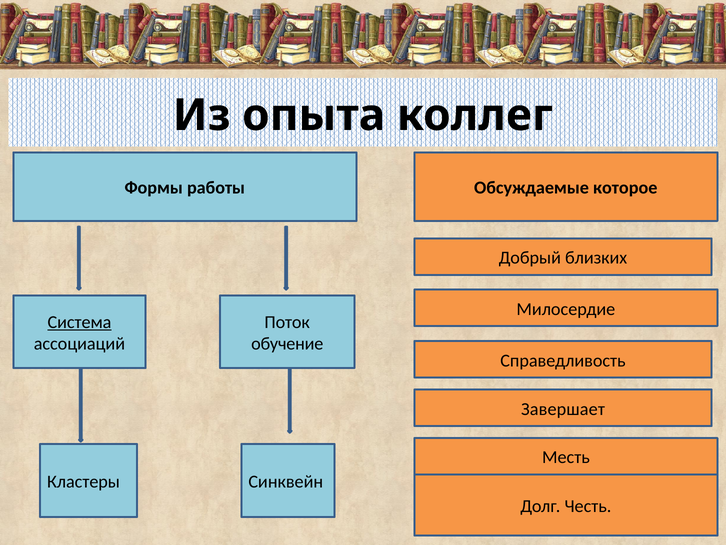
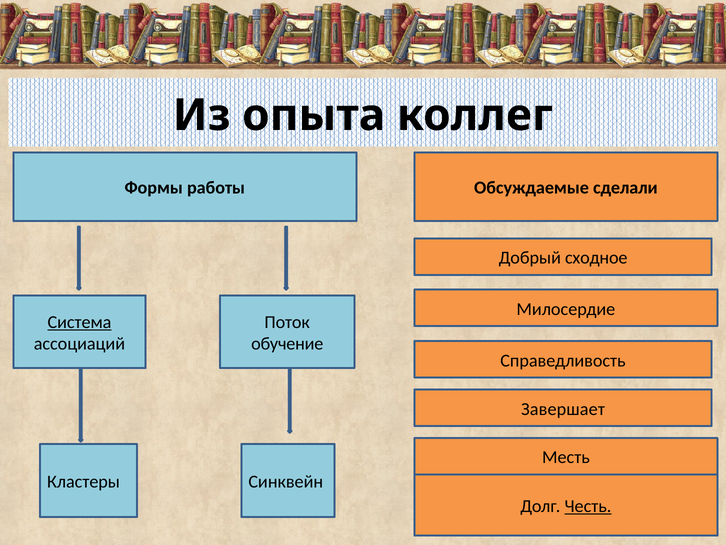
которое: которое -> сделали (625, 188)
близких: близких -> сходное (596, 258)
Честь underline: none -> present (588, 506)
